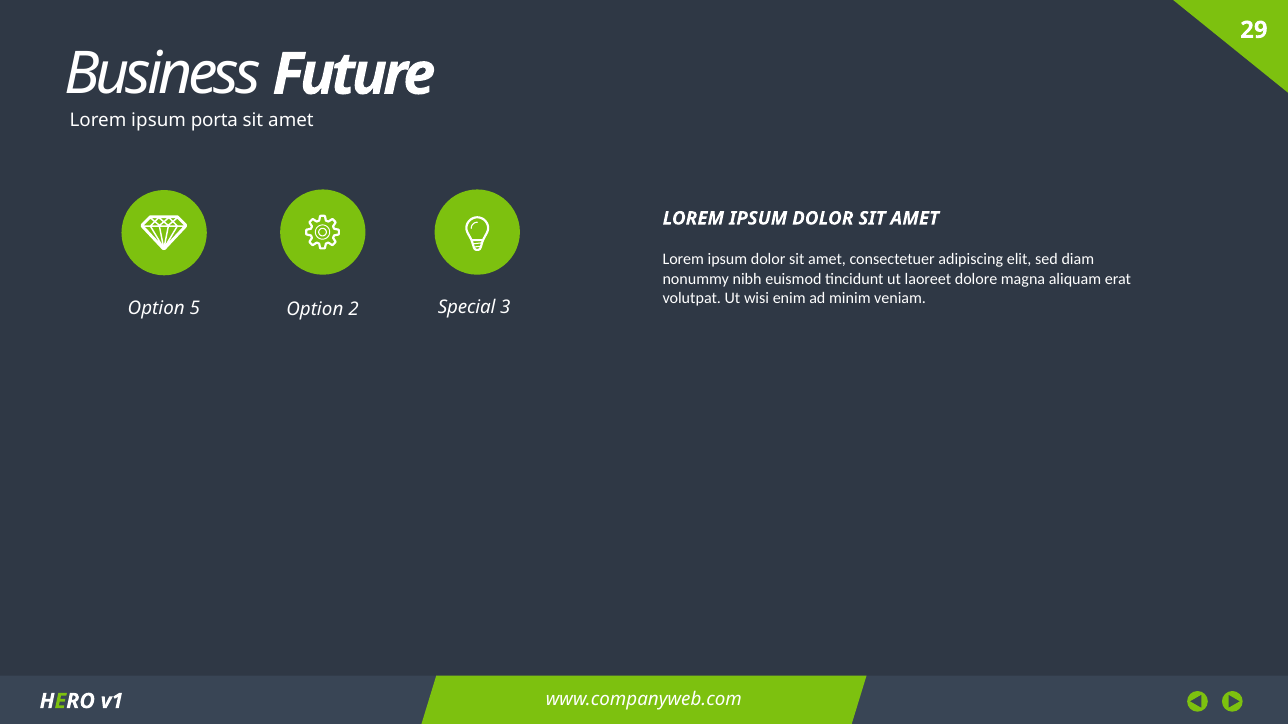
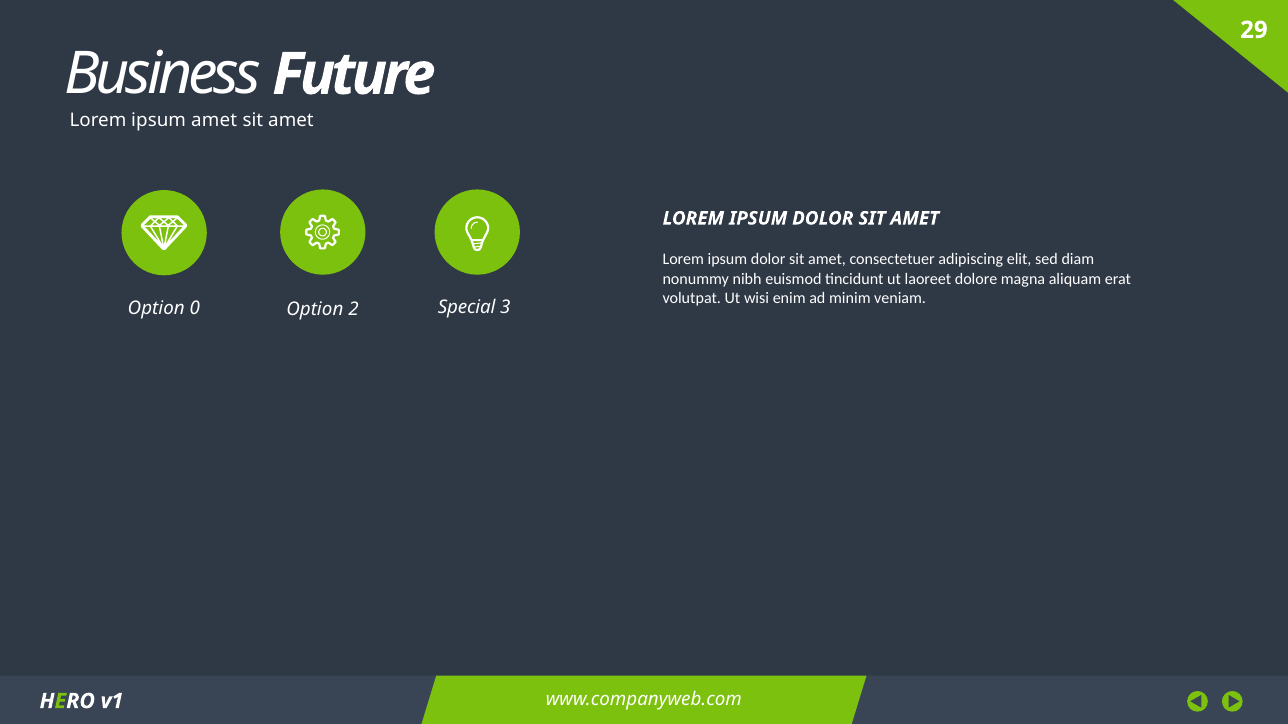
ipsum porta: porta -> amet (214, 121)
5: 5 -> 0 (195, 308)
